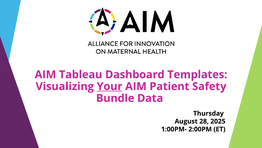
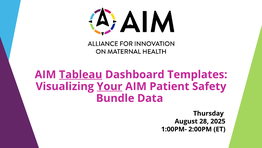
Tableau underline: none -> present (81, 74)
